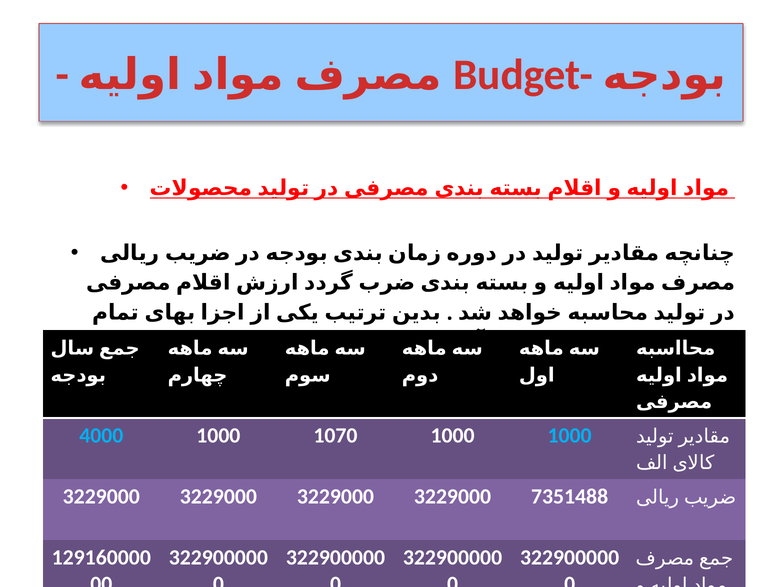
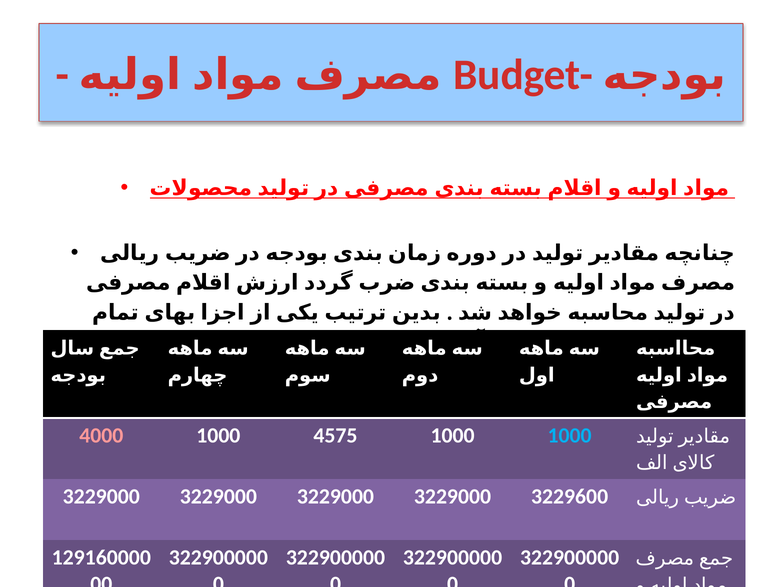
4000 colour: light blue -> pink (101, 435)
1070: 1070 -> 4575 (335, 435)
7351488: 7351488 -> 3229600 (570, 496)
